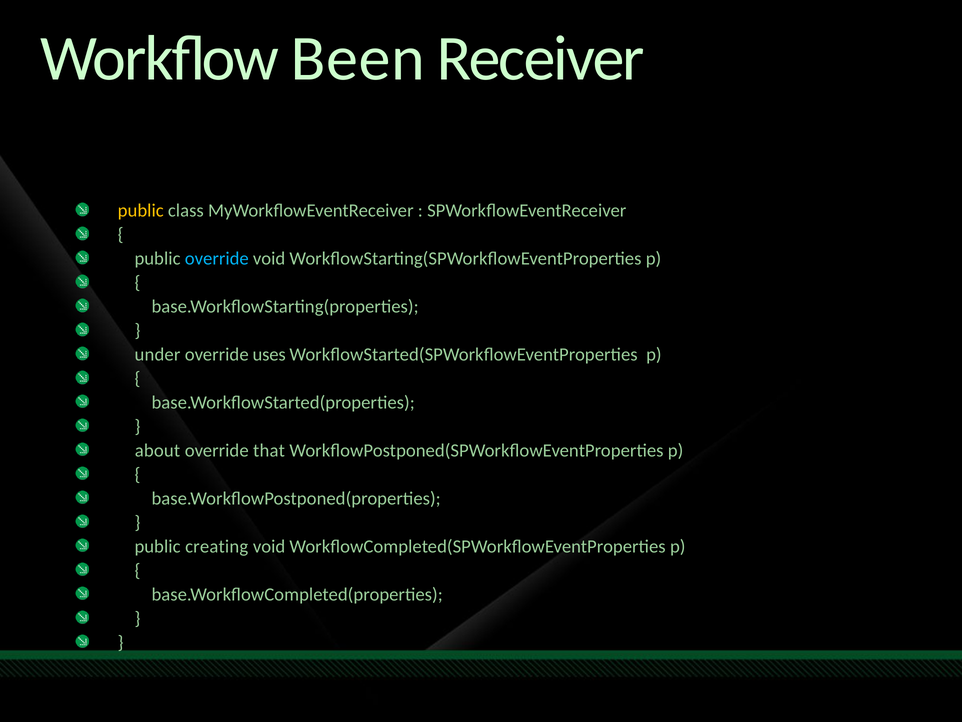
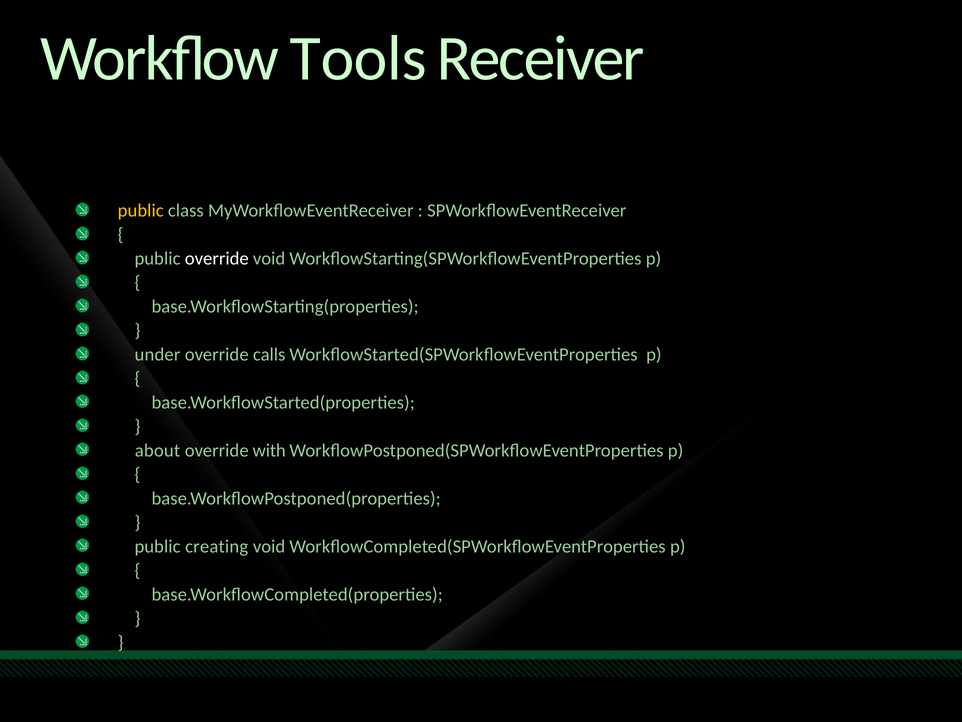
Been: Been -> Tools (358, 58)
override colour: light blue -> white (217, 258)
uses: uses -> calls (269, 354)
that: that -> with (269, 450)
